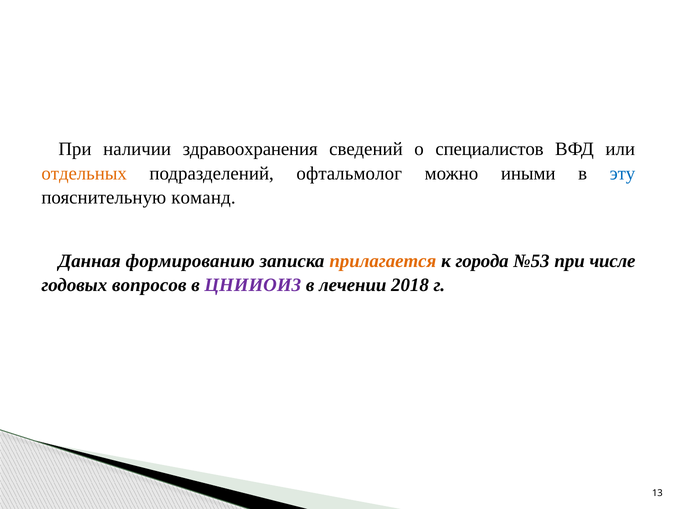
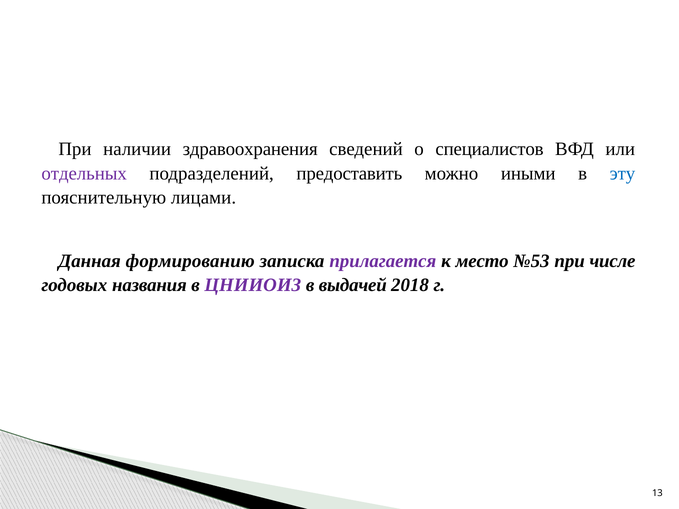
отдельных colour: orange -> purple (84, 173)
офтальмолог: офтальмолог -> предоставить (349, 173)
команд: команд -> лицами (204, 198)
прилагается colour: orange -> purple (383, 261)
города: города -> место (482, 261)
вопросов: вопросов -> названия (149, 285)
лечении: лечении -> выдачей (353, 285)
